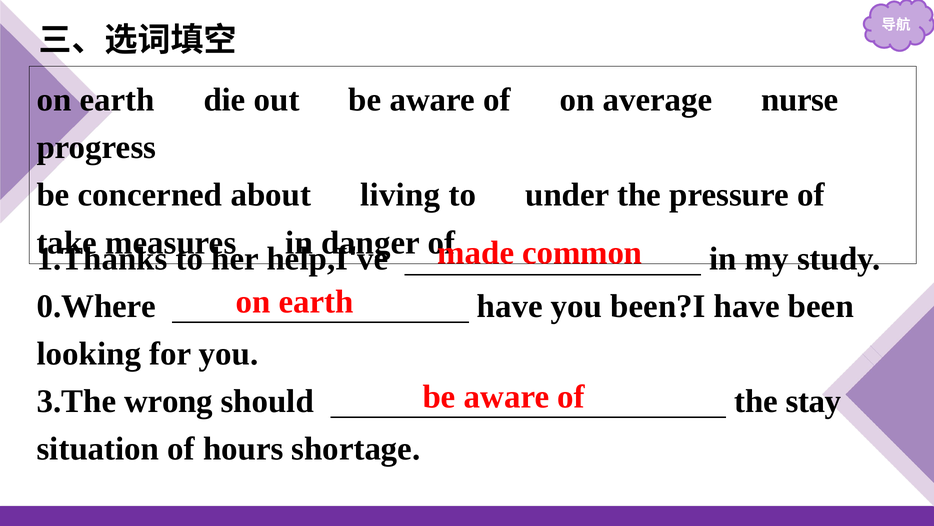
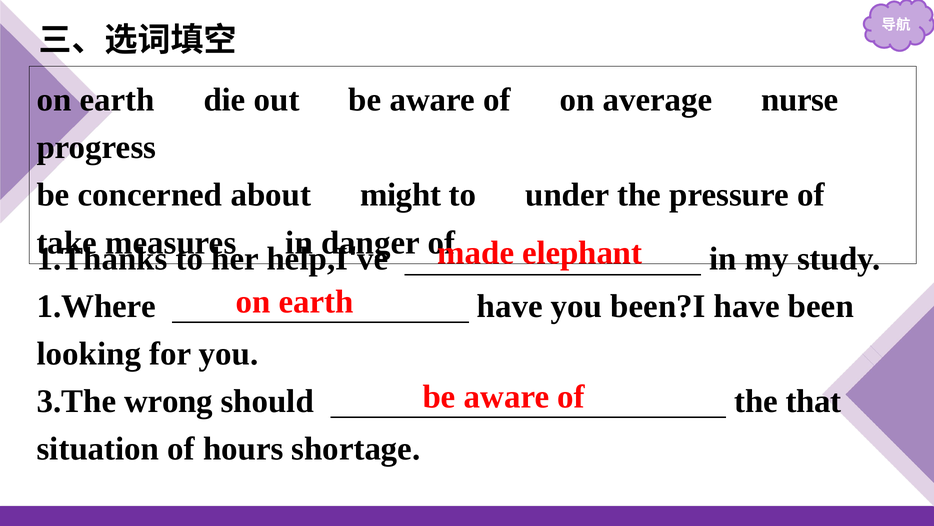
living: living -> might (401, 195)
common: common -> elephant (582, 252)
0.Where: 0.Where -> 1.Where (96, 306)
stay: stay -> that (814, 401)
